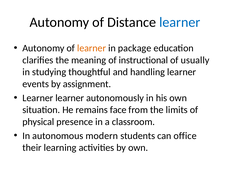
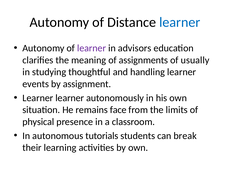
learner colour: orange -> purple (92, 48)
package: package -> advisors (135, 48)
instructional: instructional -> assignments (143, 60)
modern: modern -> tutorials (102, 135)
office: office -> break (185, 135)
